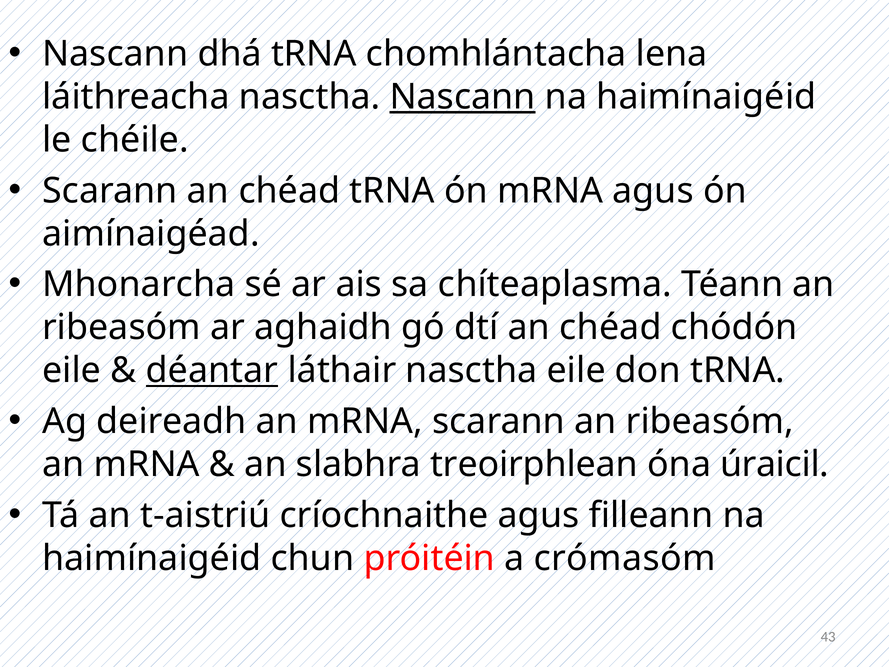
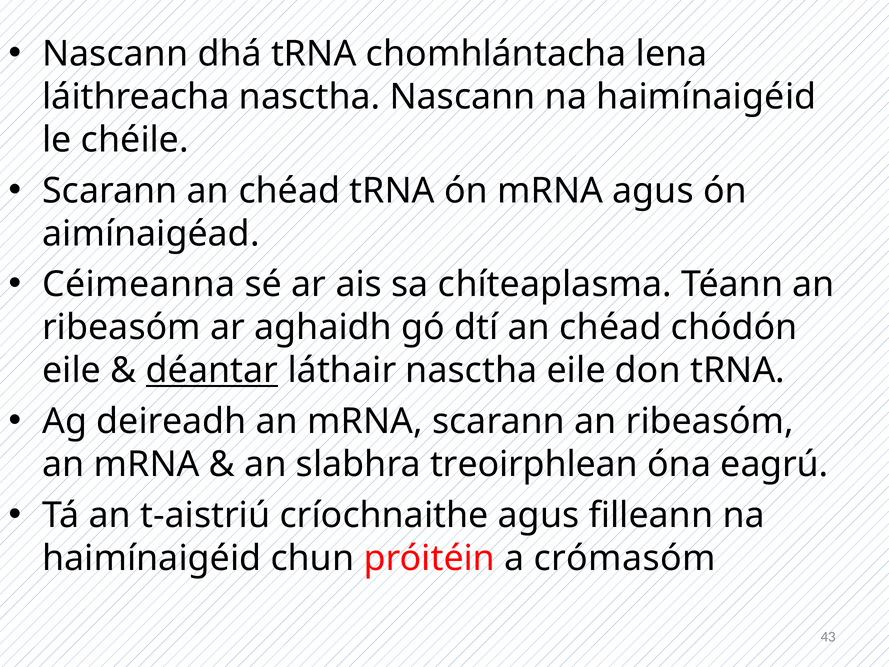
Nascann underline: present -> none (463, 97)
Mhonarcha: Mhonarcha -> Céimeanna (139, 284)
úraicil: úraicil -> eagrú (774, 464)
